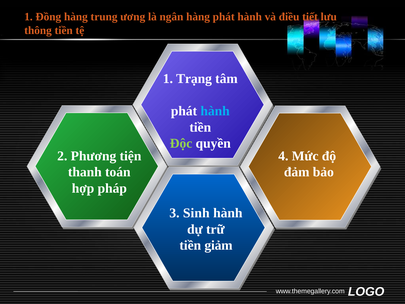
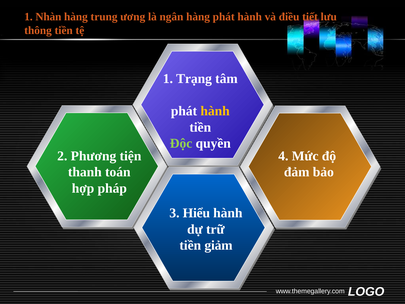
Đồng: Đồng -> Nhàn (48, 17)
hành colour: light blue -> yellow (215, 111)
Sinh: Sinh -> Hiểu (196, 213)
